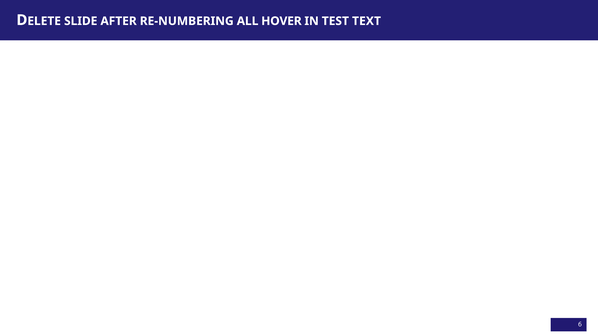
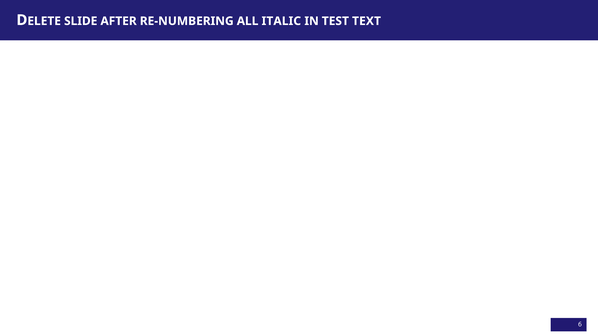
HOVER: HOVER -> ITALIC (281, 21)
